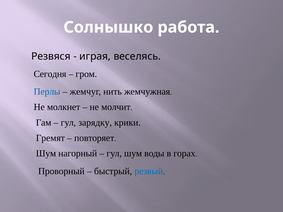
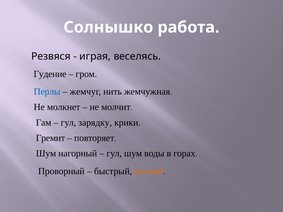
Сегодня: Сегодня -> Гудение (50, 74)
Гремят: Гремят -> Гремит (50, 138)
резвый colour: blue -> orange (149, 171)
